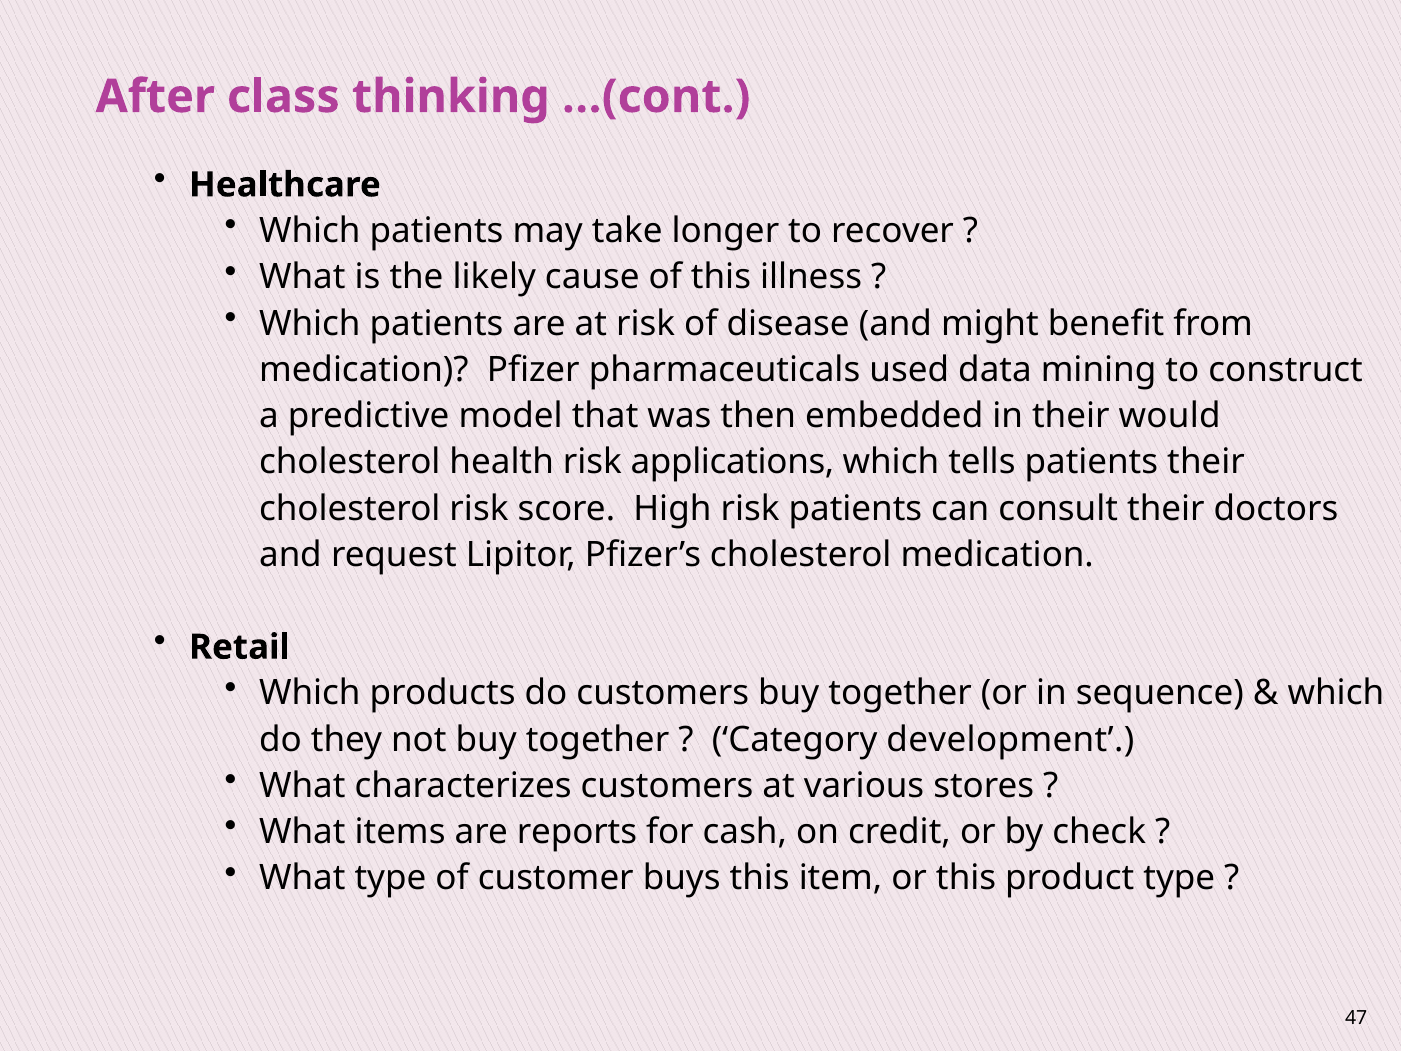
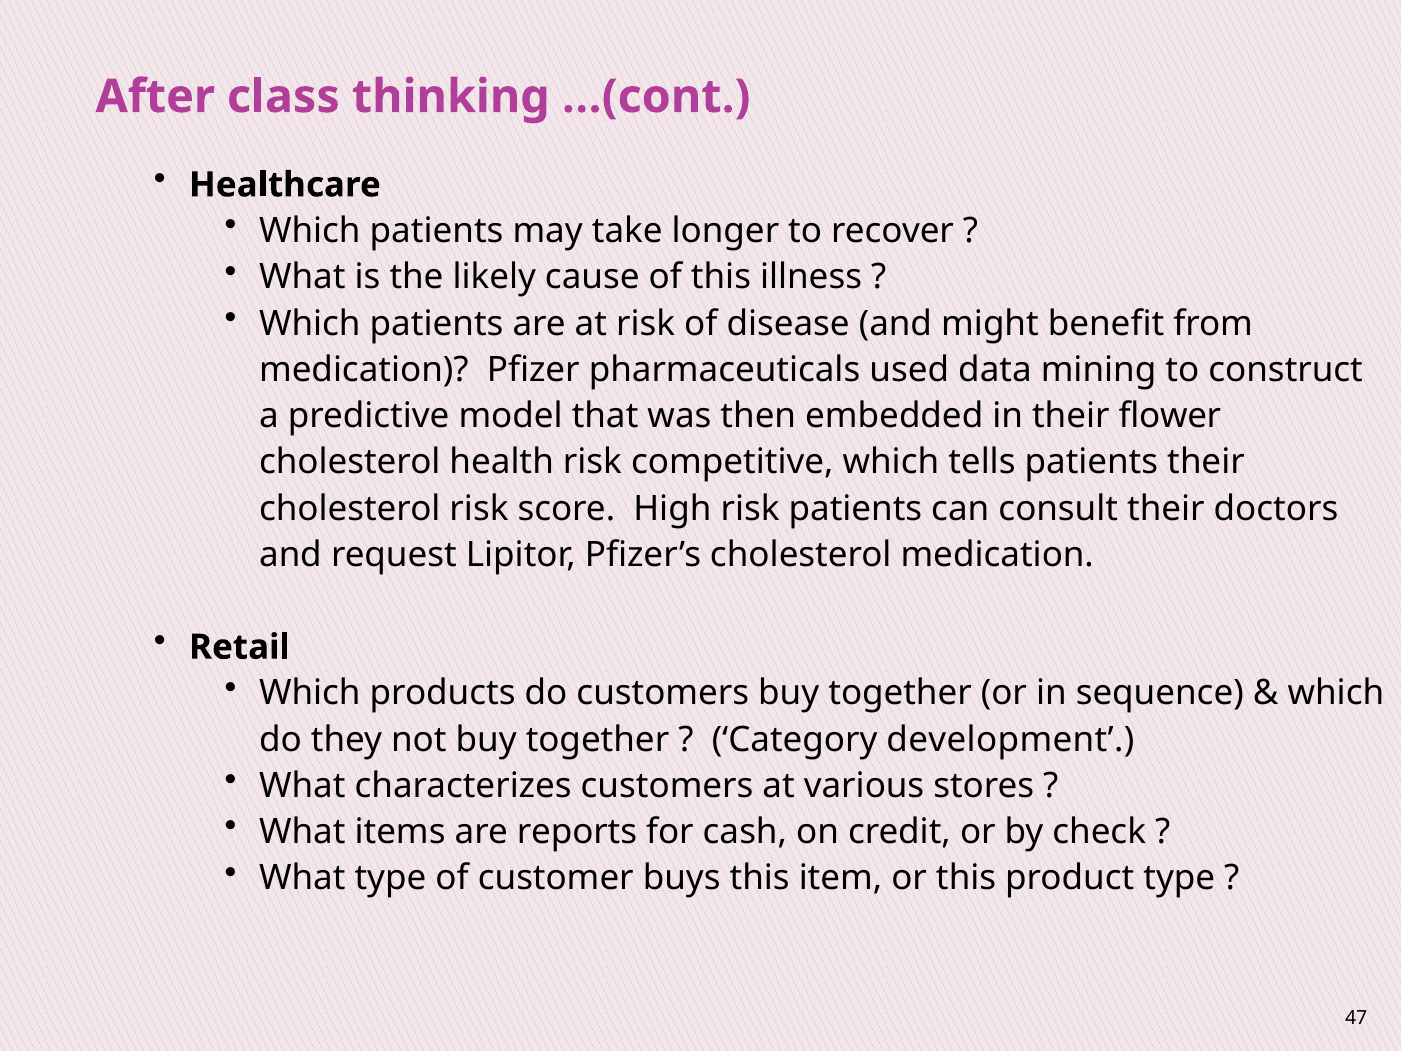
would: would -> flower (1170, 416)
applications: applications -> competitive (732, 462)
